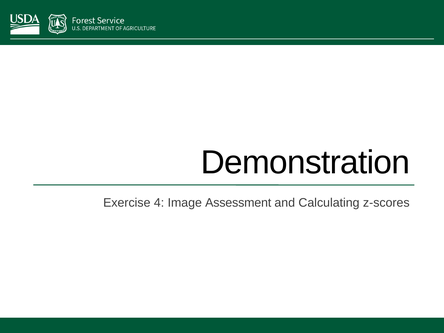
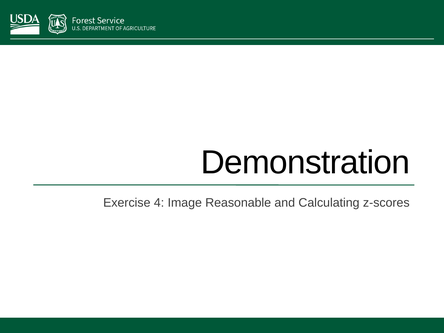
Assessment: Assessment -> Reasonable (238, 203)
